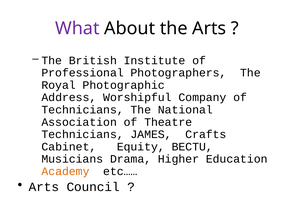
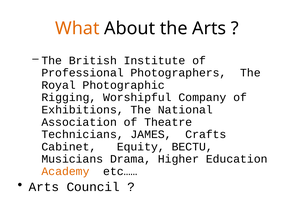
What colour: purple -> orange (77, 28)
Address: Address -> Rigging (69, 98)
Technicians: Technicians -> Exhibitions (83, 110)
